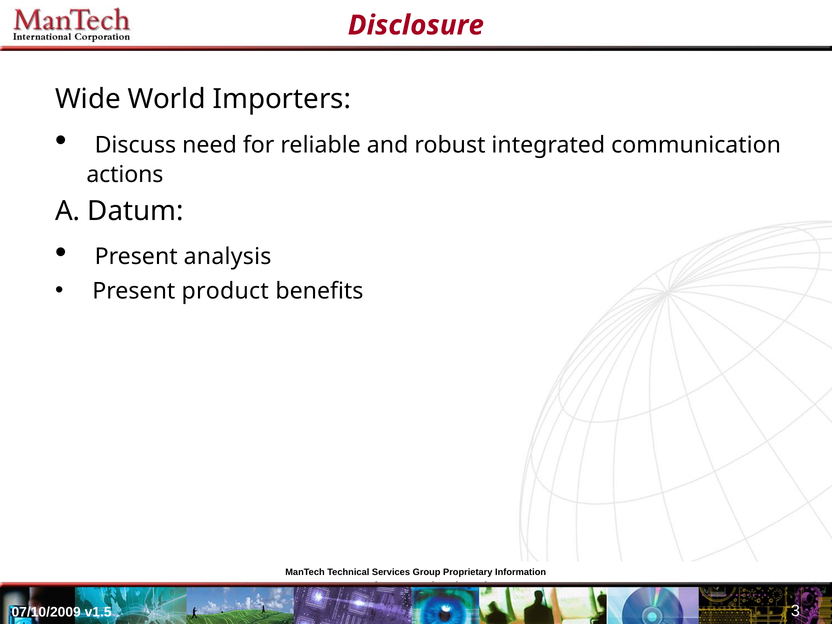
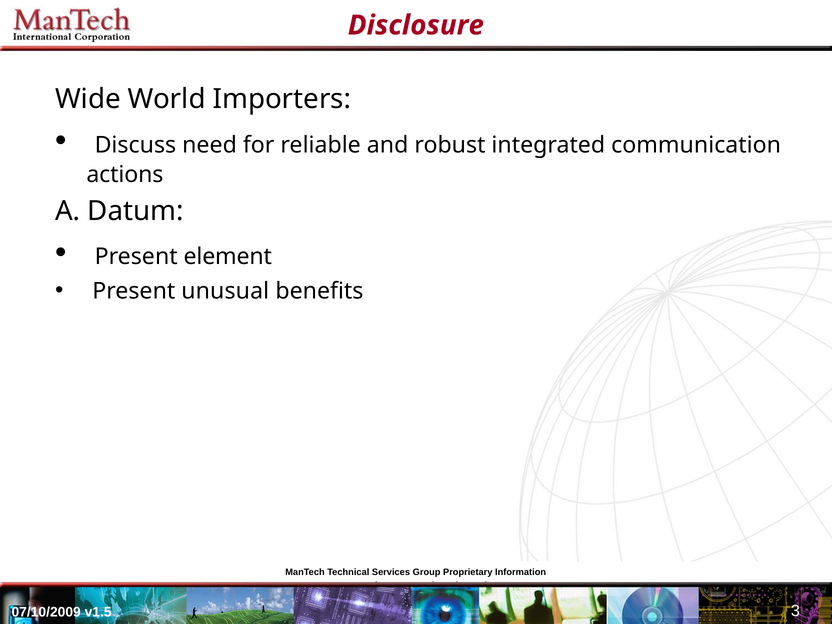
analysis: analysis -> element (228, 257)
product: product -> unusual (225, 291)
